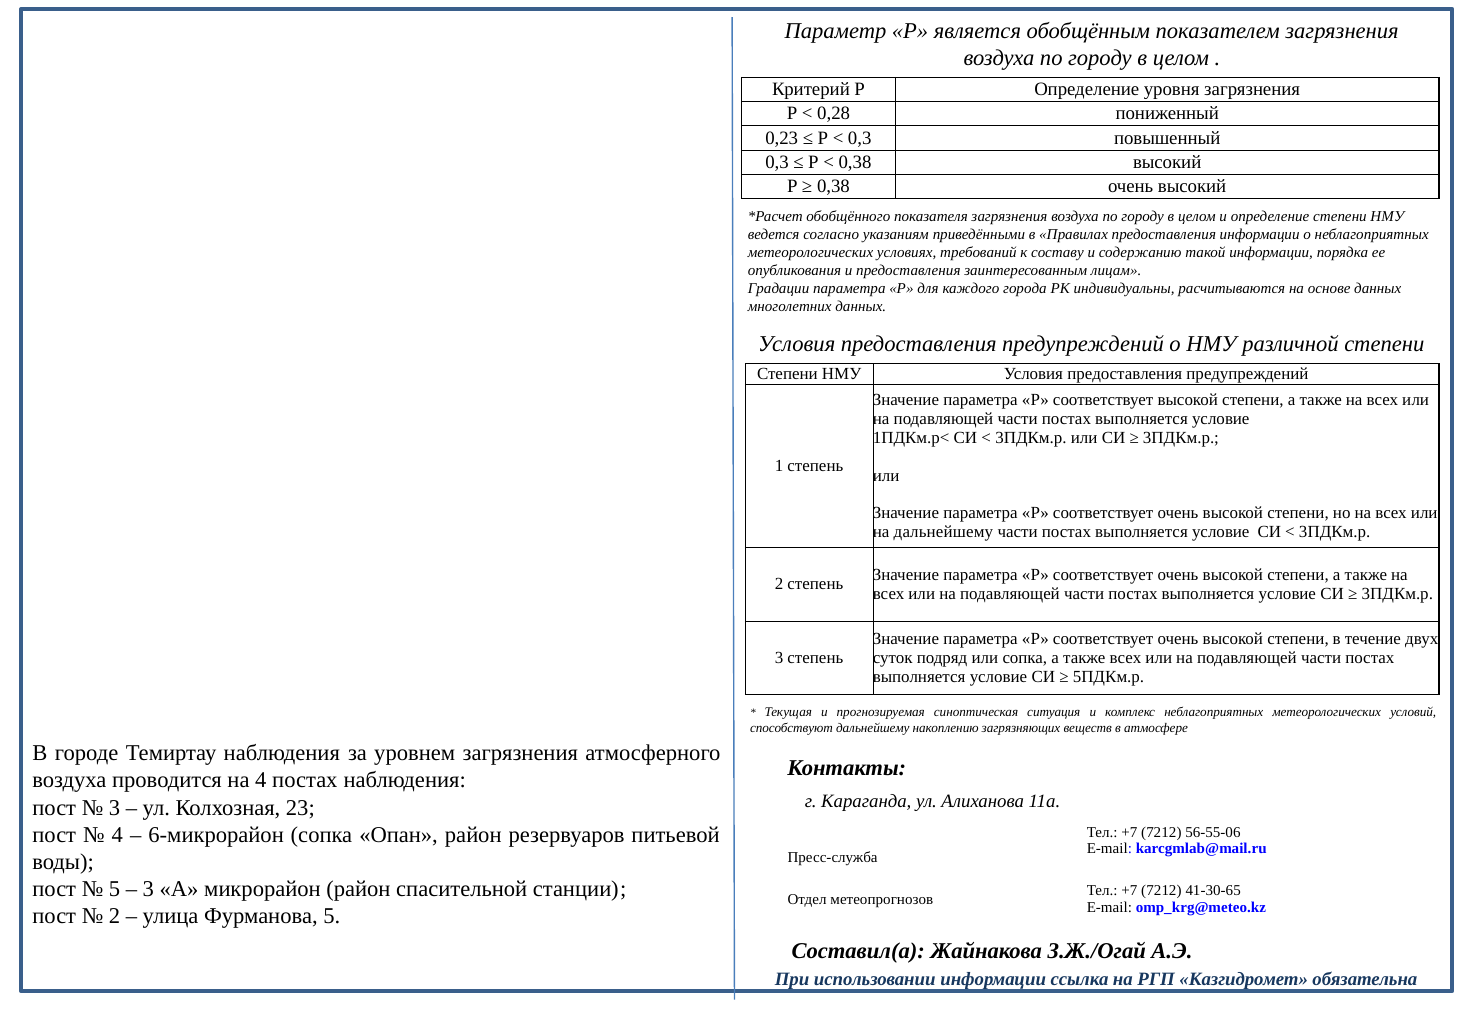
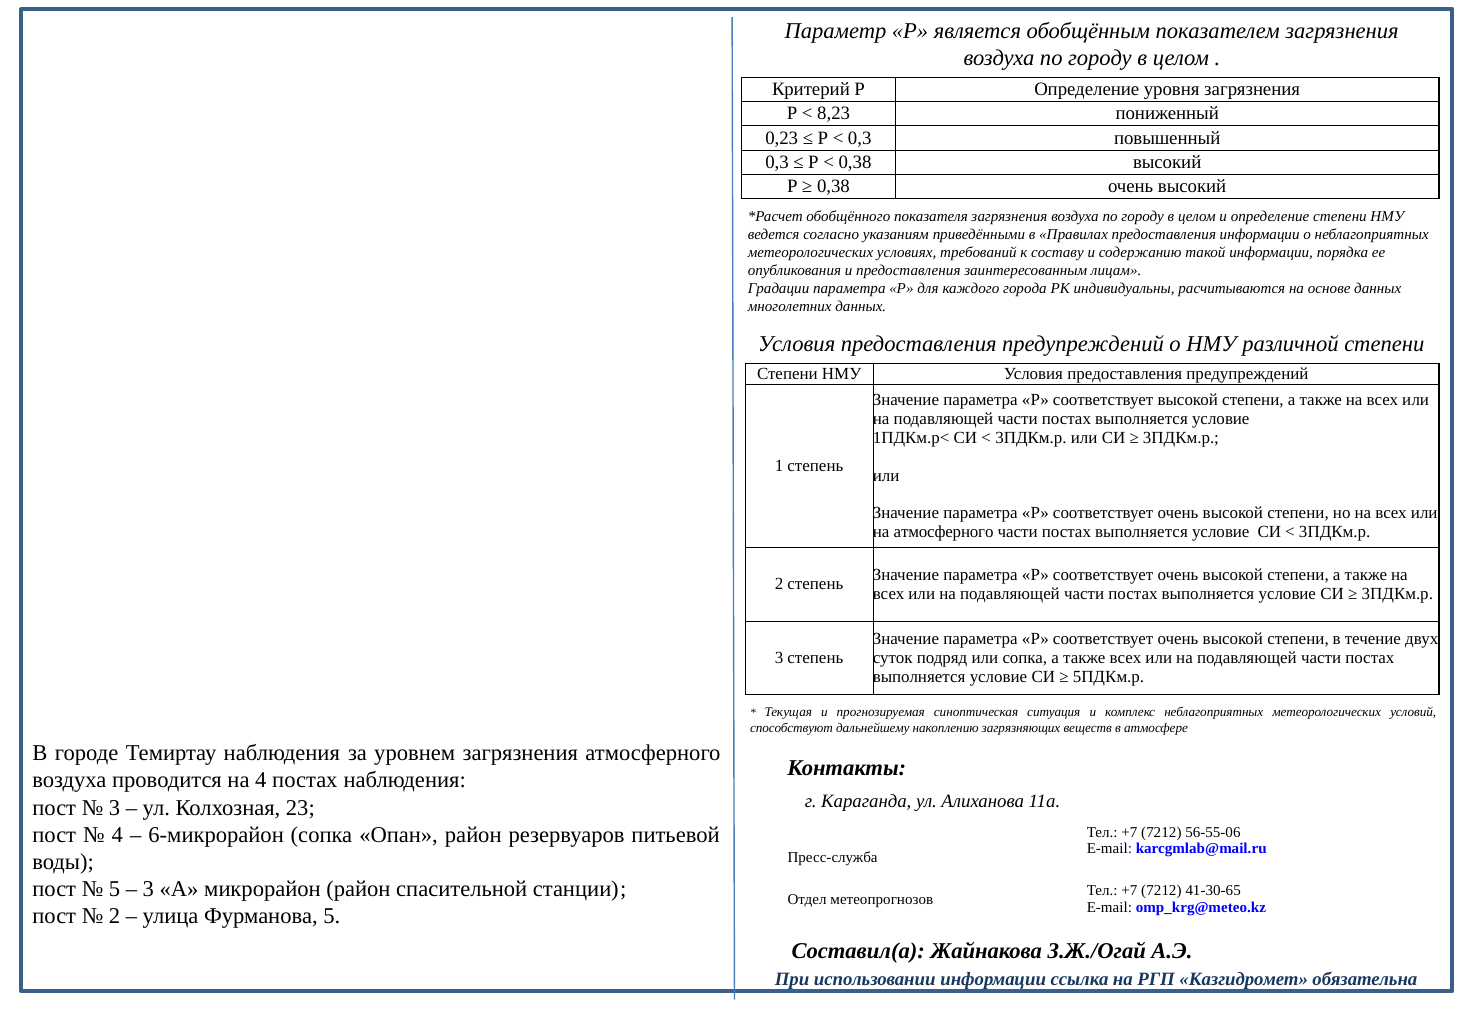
0,28: 0,28 -> 8,23 (834, 114)
на дальнейшему: дальнейшему -> атмосферного (944, 532)
